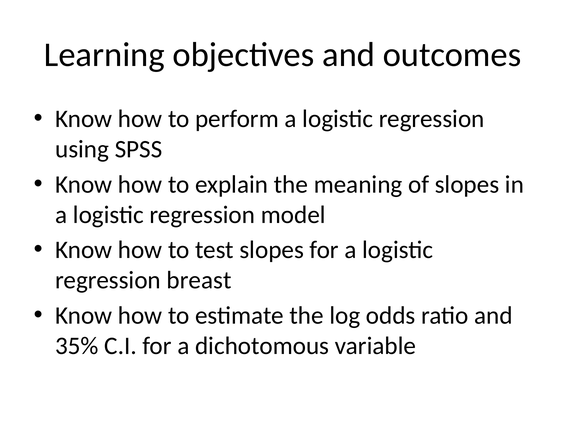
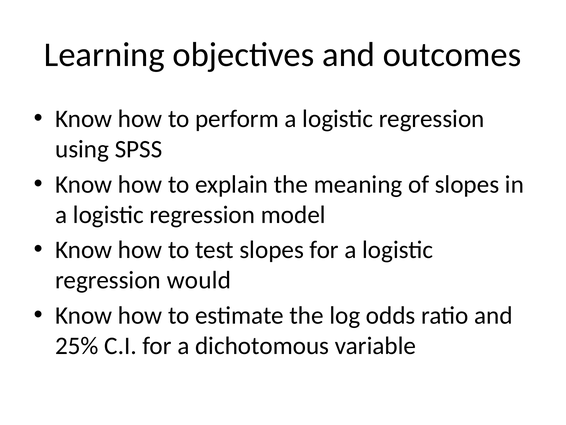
breast: breast -> would (199, 280)
35%: 35% -> 25% (77, 345)
